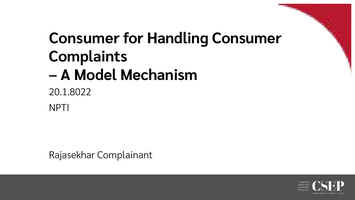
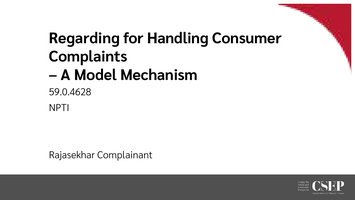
Consumer: Consumer -> Regarding (84, 38)
20.1.8022: 20.1.8022 -> 59.0.4628 (70, 92)
